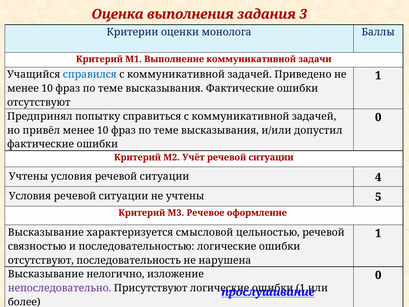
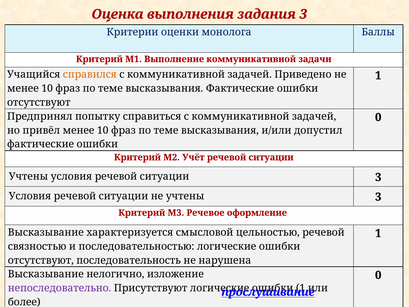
справился colour: blue -> orange (90, 75)
ситуации 4: 4 -> 3 (378, 177)
учтены 5: 5 -> 3 (378, 197)
